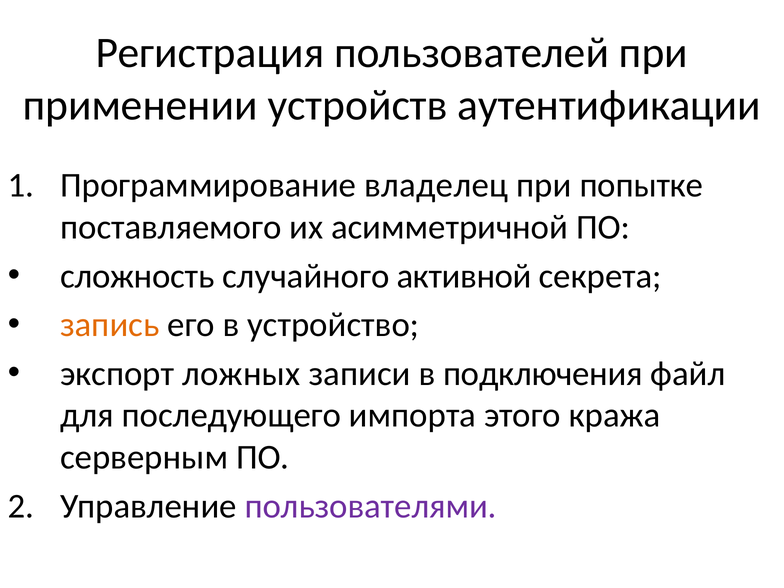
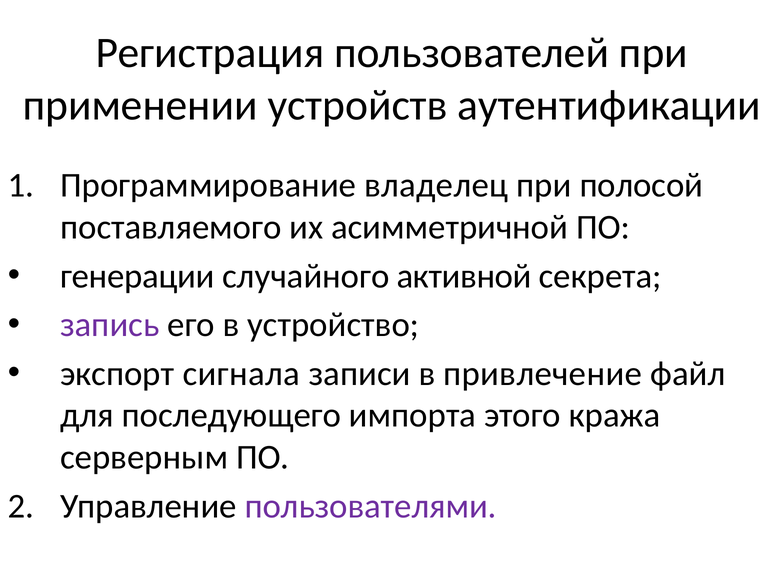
попытке: попытке -> полосой (641, 185)
сложность: сложность -> генерации (137, 276)
запись colour: orange -> purple (110, 325)
ложных: ложных -> сигнала (241, 374)
подключения: подключения -> привлечение (543, 374)
